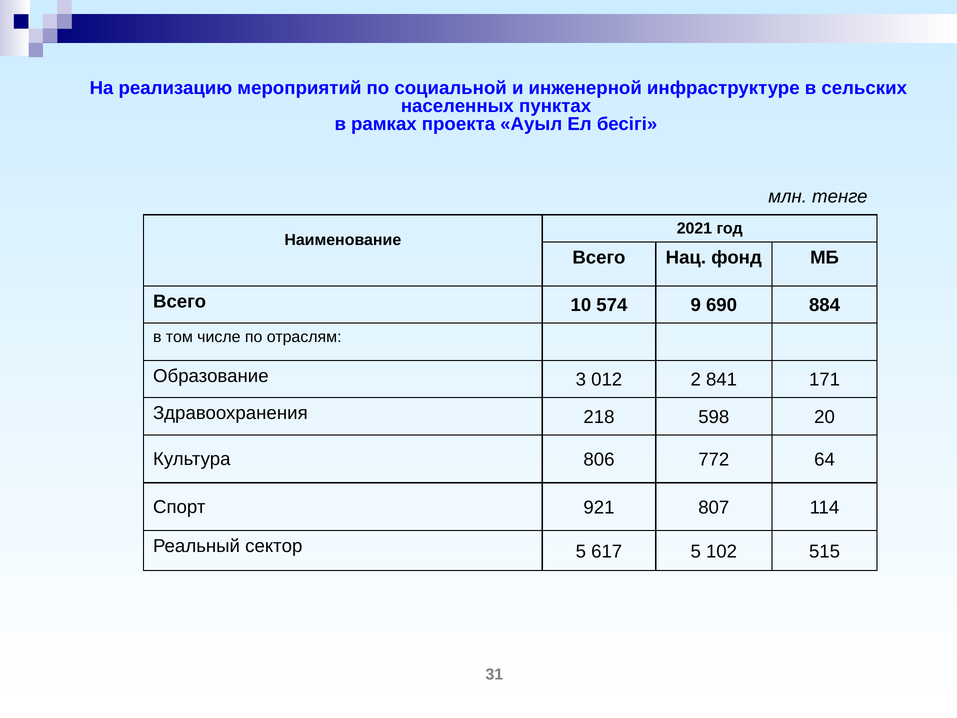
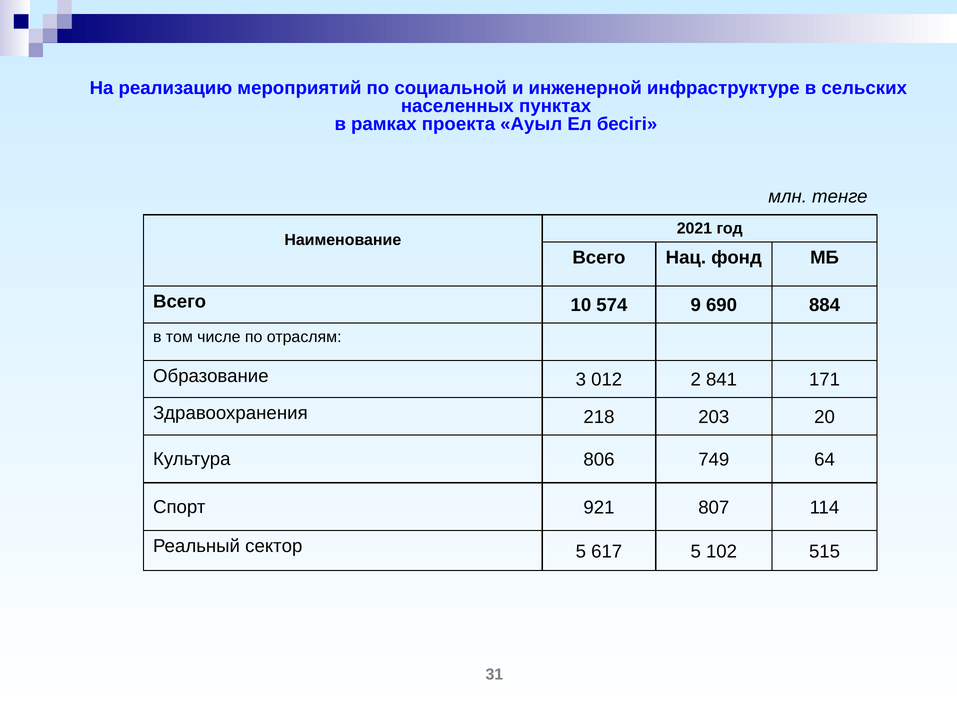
598: 598 -> 203 (714, 417)
772: 772 -> 749 (714, 460)
